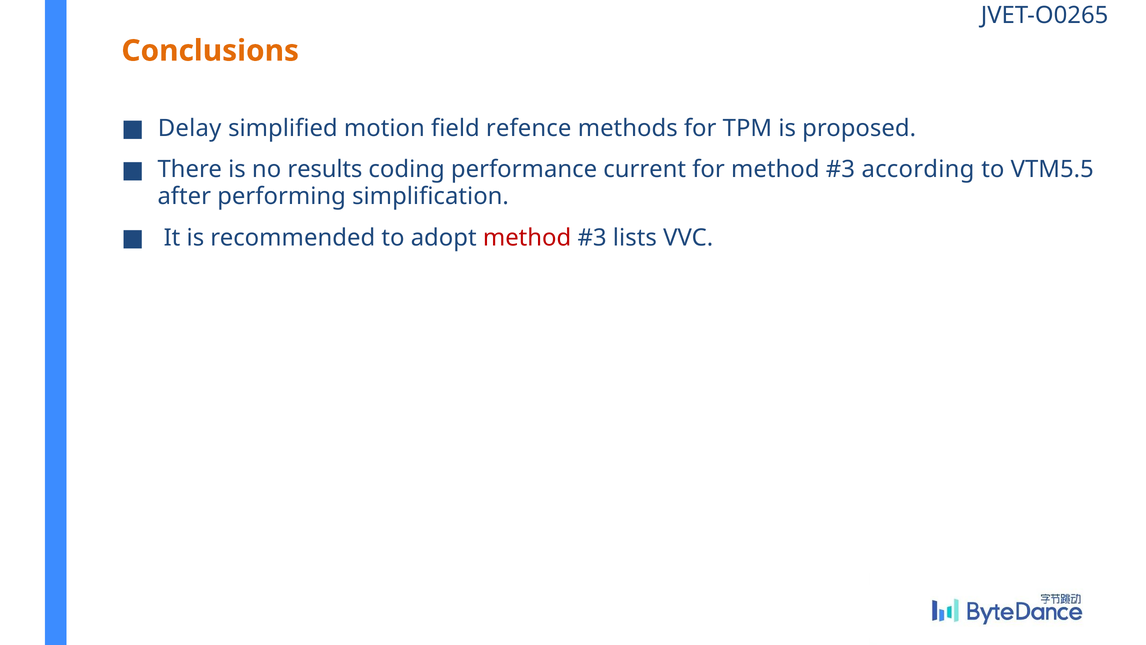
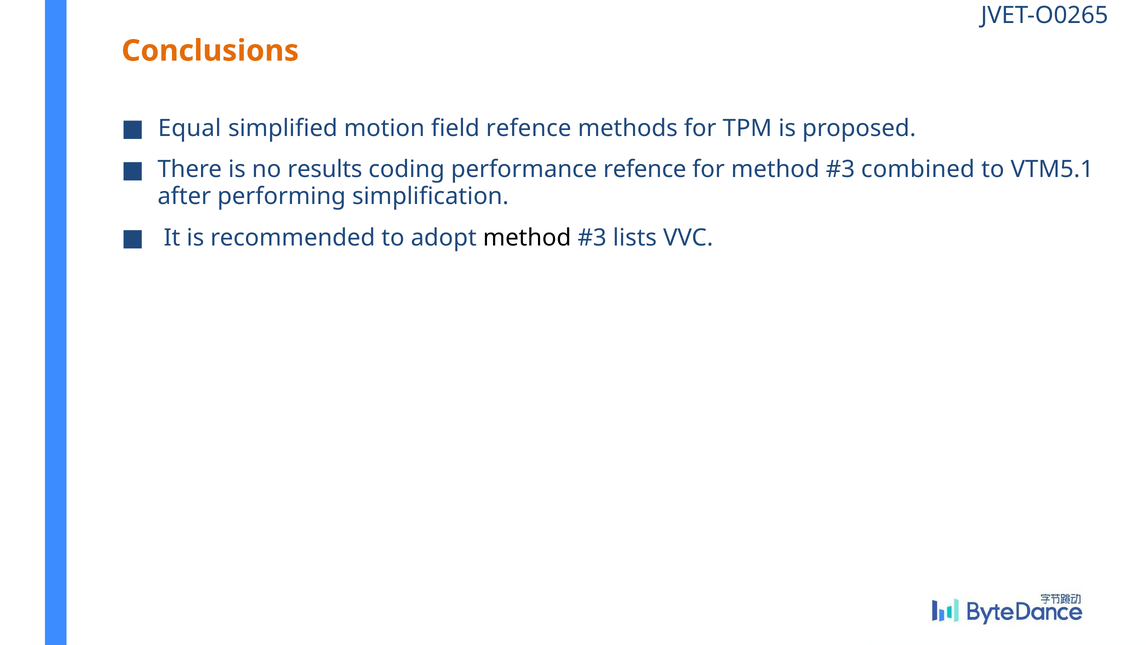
Delay: Delay -> Equal (190, 128)
performance current: current -> refence (645, 169)
according: according -> combined (918, 169)
VTM5.5: VTM5.5 -> VTM5.1 (1052, 169)
method colour: red -> black (527, 238)
